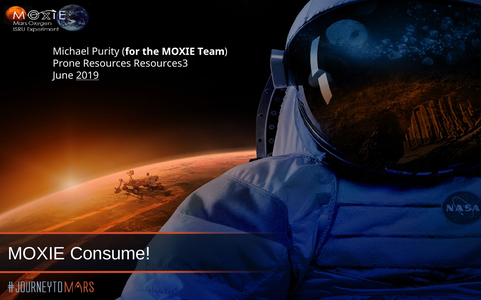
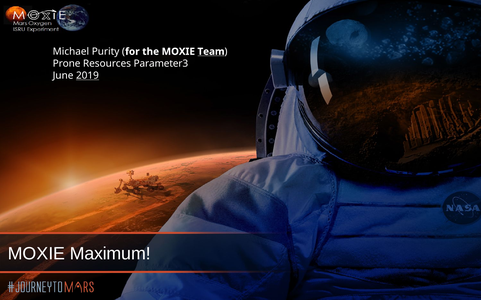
Team underline: none -> present (211, 52)
Resources3: Resources3 -> Parameter3 (161, 64)
Consume: Consume -> Maximum (110, 254)
